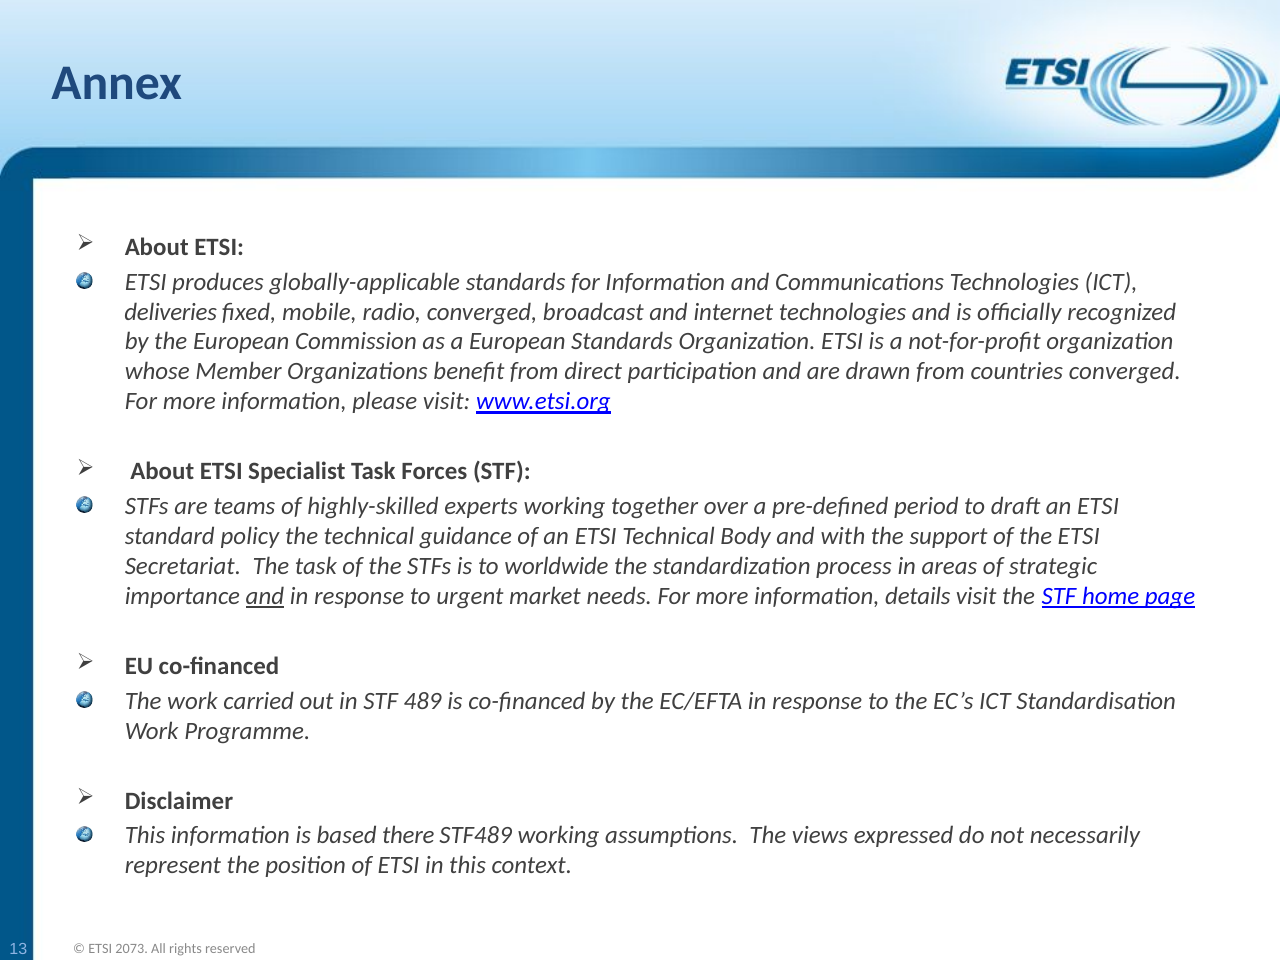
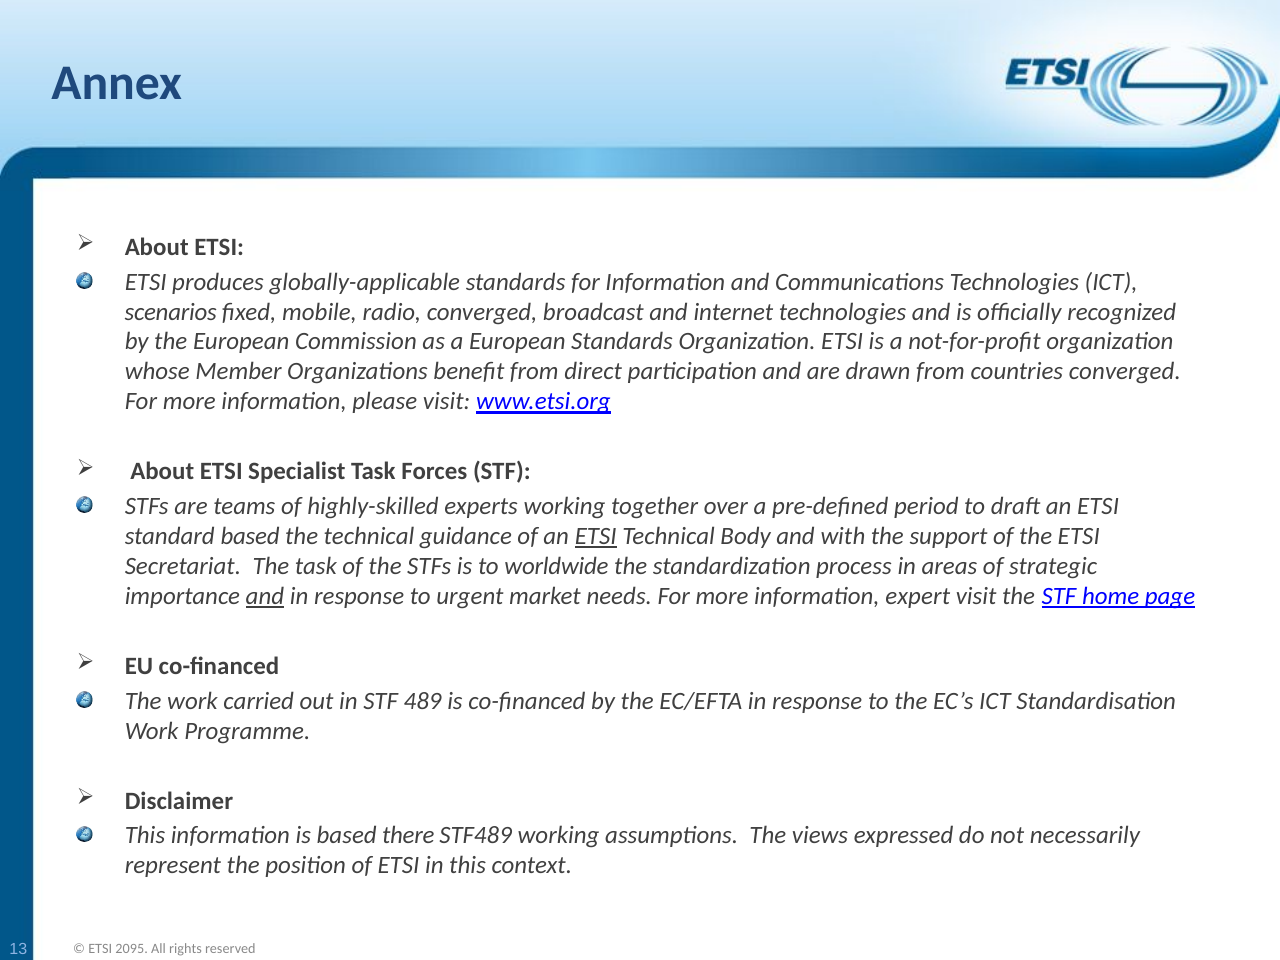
deliveries: deliveries -> scenarios (171, 312)
standard policy: policy -> based (250, 536)
ETSI underline: none -> present (596, 536)
details: details -> expert (918, 596)
2073: 2073 -> 2095 (132, 949)
